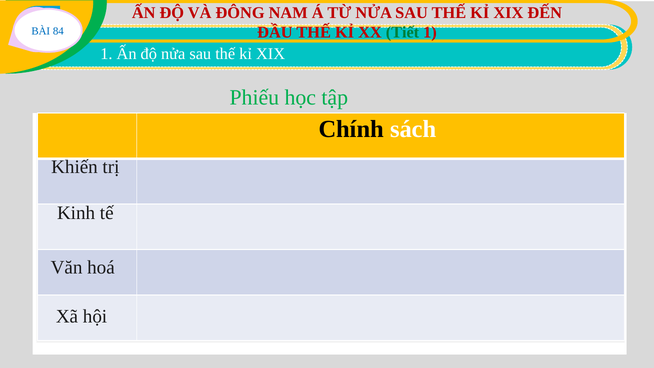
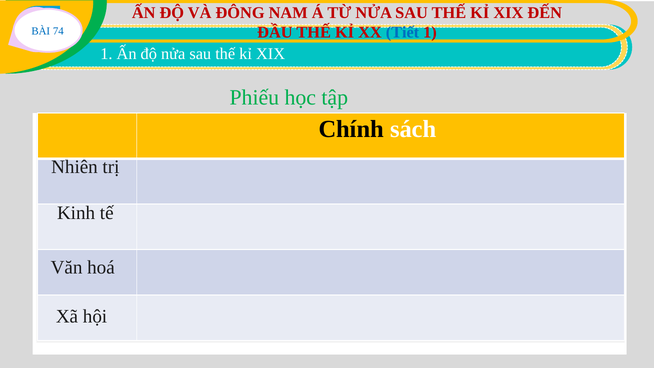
Tiết colour: green -> blue (402, 32)
84: 84 -> 74 (58, 31)
Khiến: Khiến -> Nhiên (74, 167)
